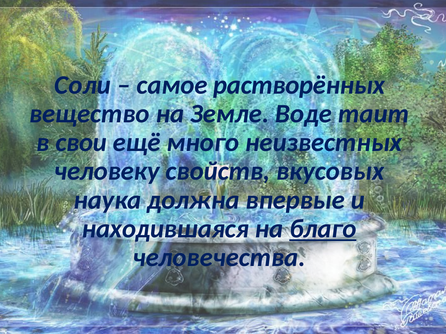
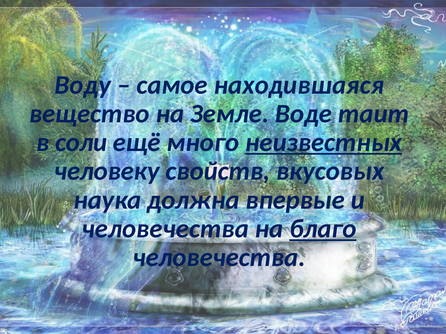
Соли: Соли -> Воду (83, 85)
растворённых: растворённых -> находившаяся (299, 85)
свои: свои -> соли (81, 143)
неизвестных underline: none -> present (324, 143)
находившаяся: находившаяся -> человечества (165, 229)
